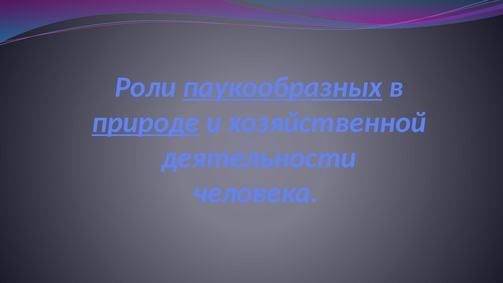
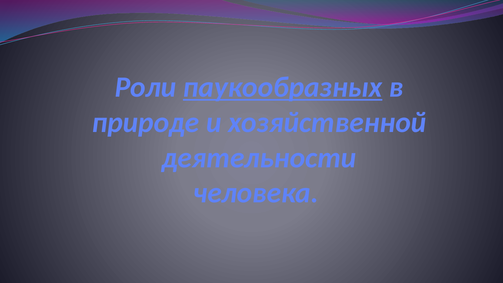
природе underline: present -> none (146, 122)
